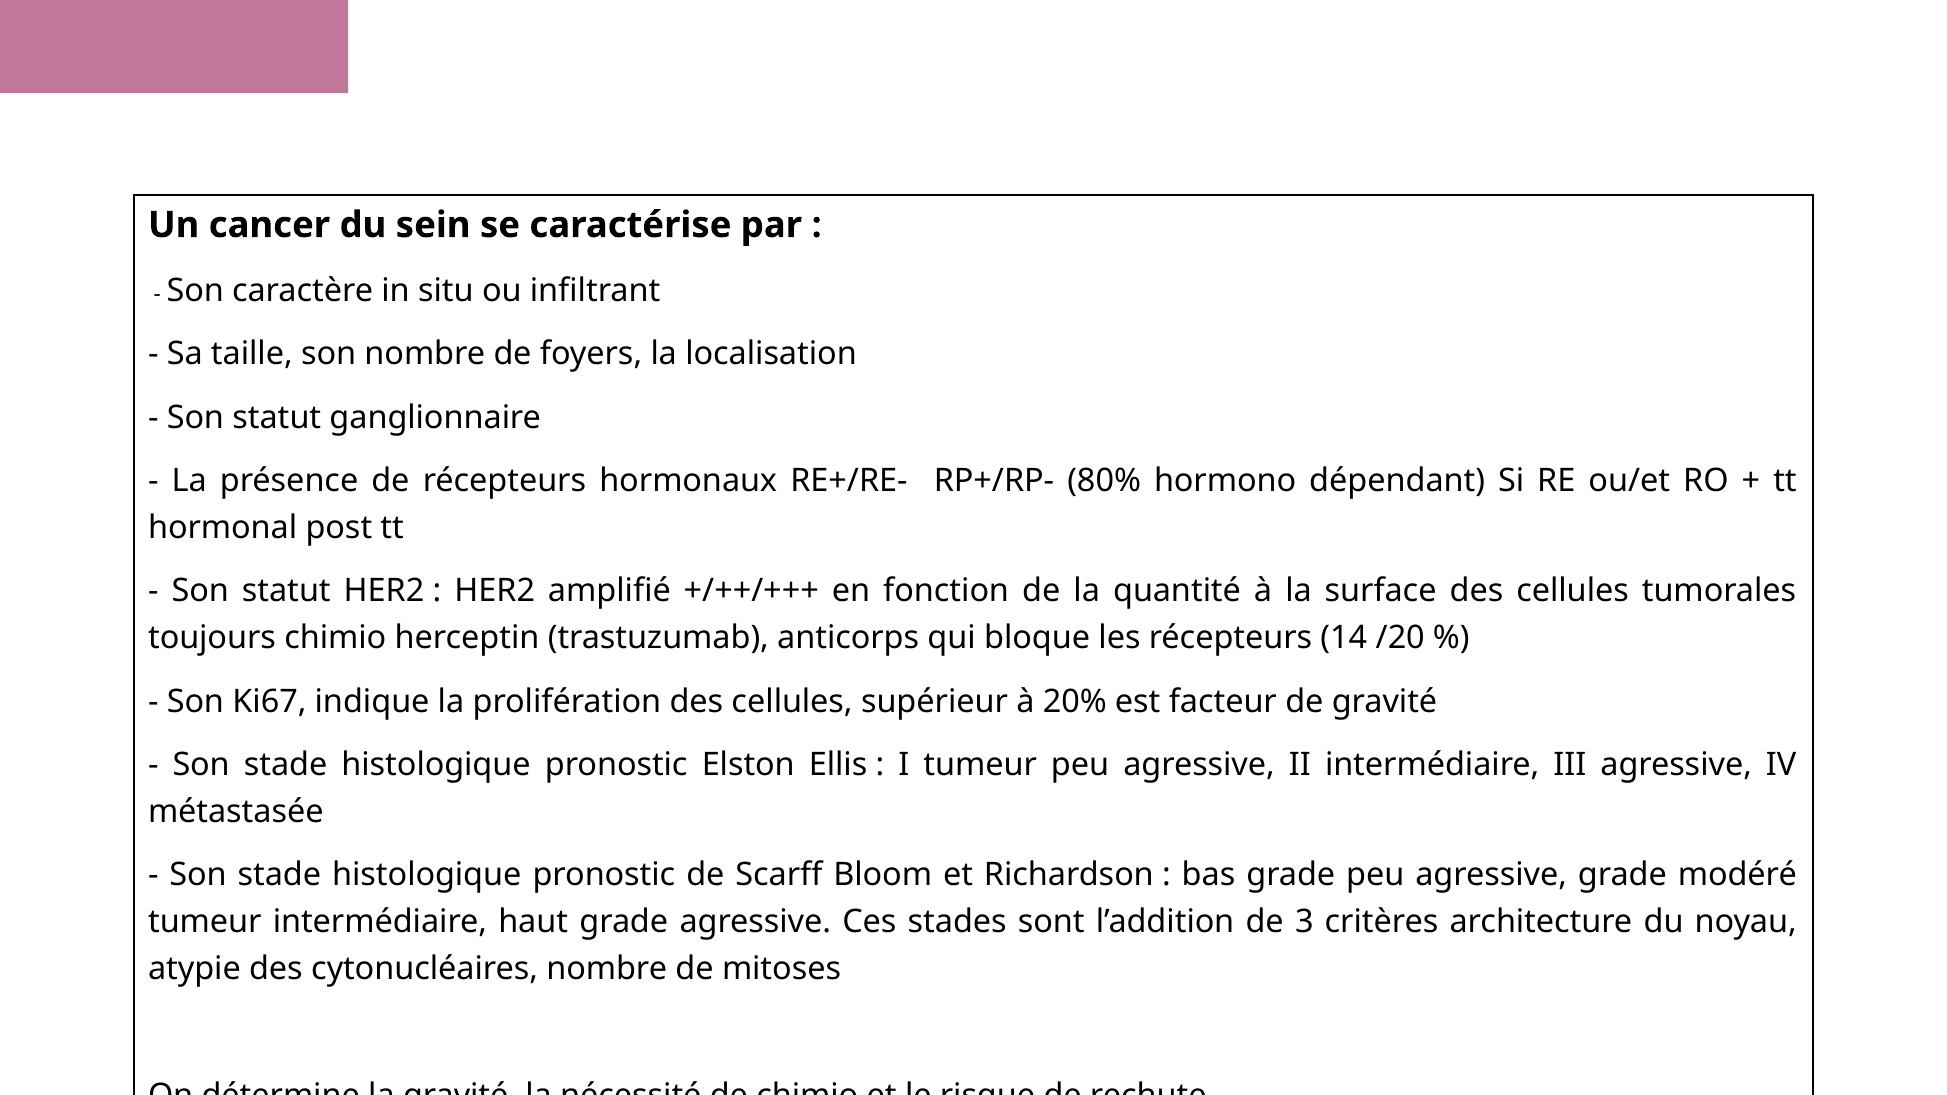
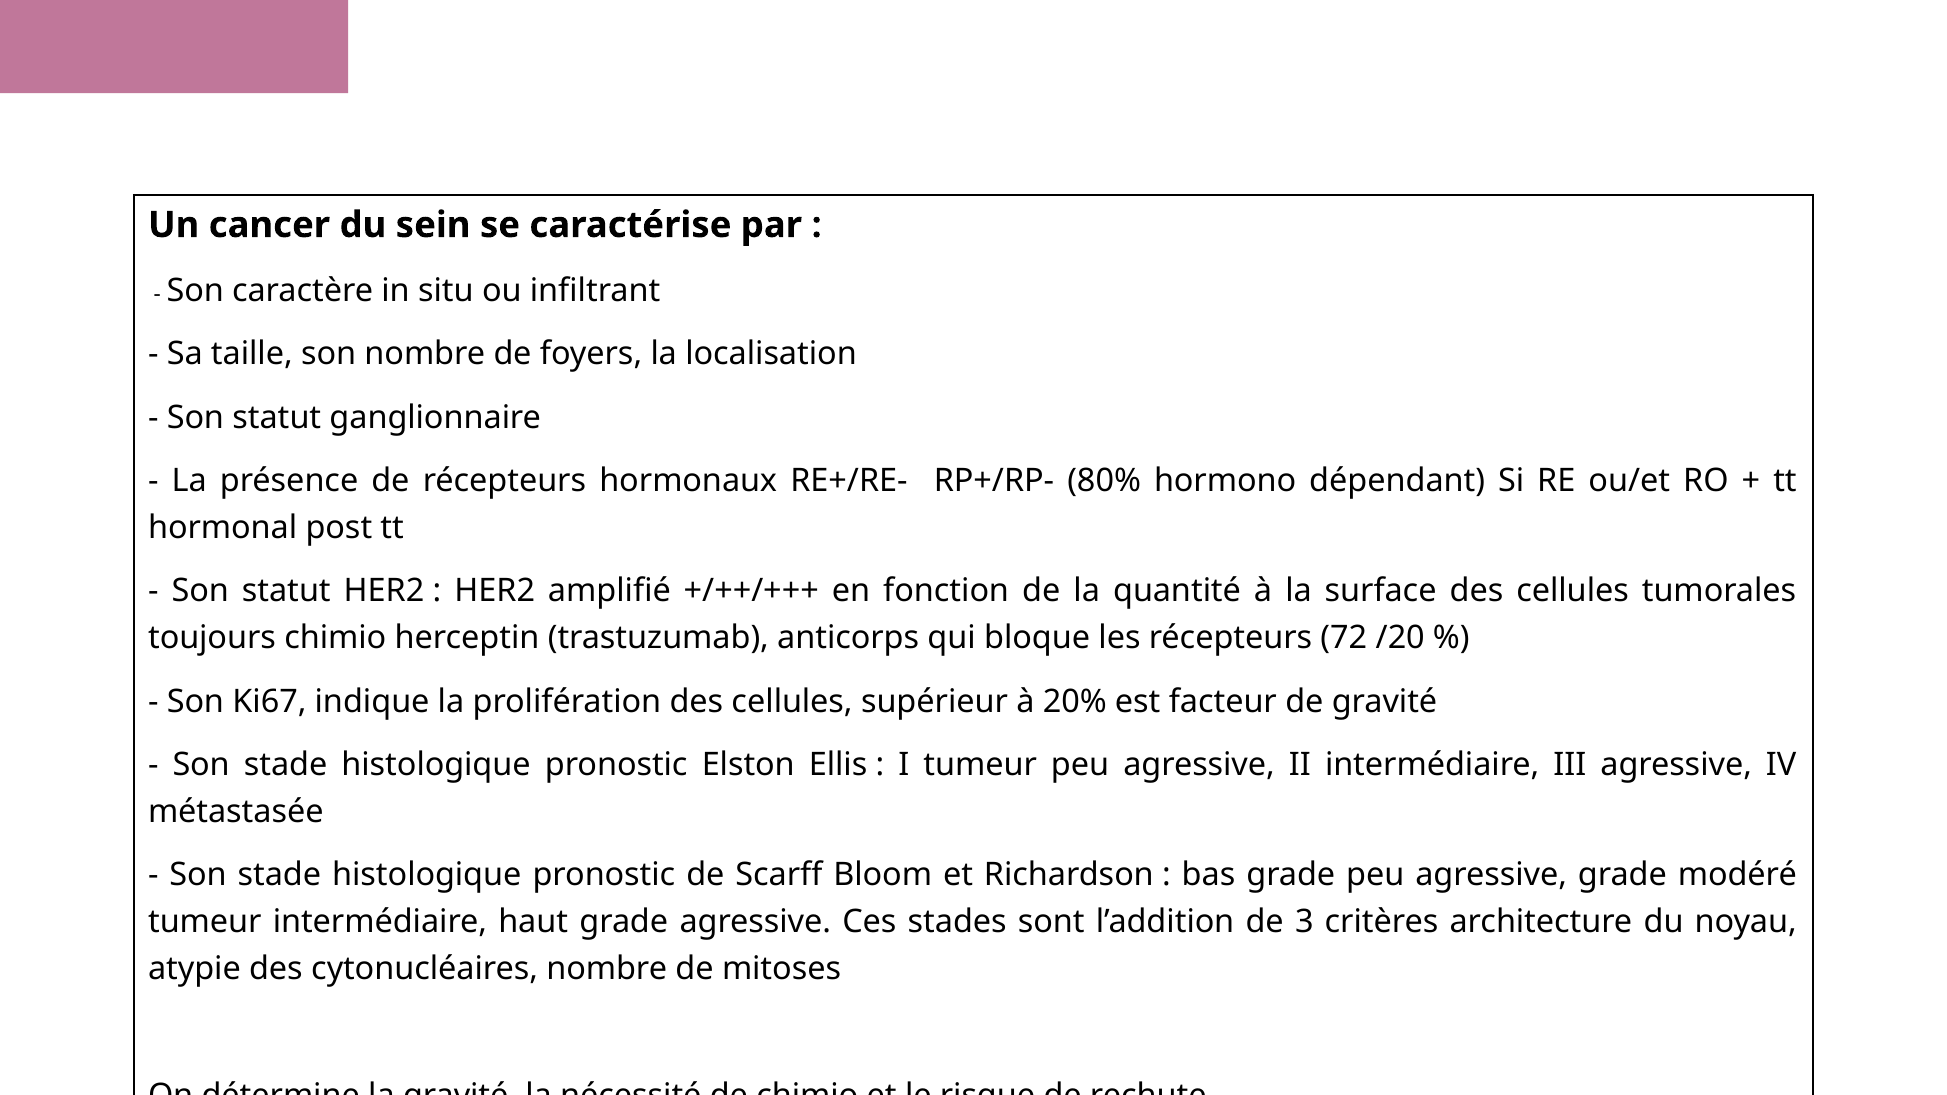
14: 14 -> 72 (1344, 638)
